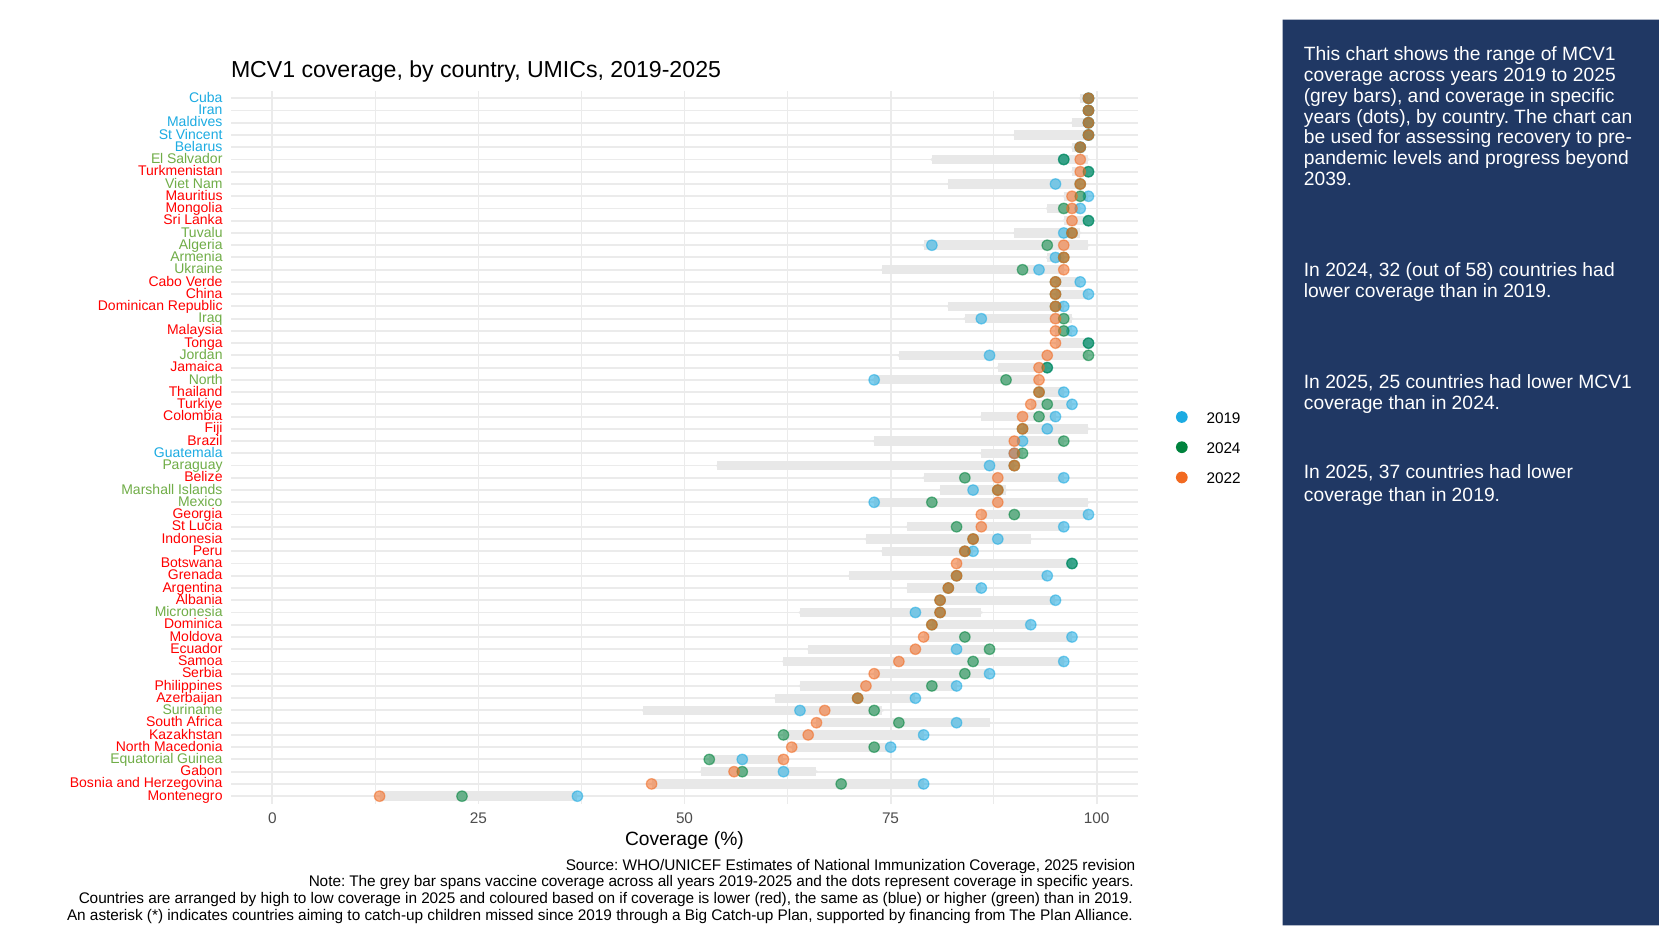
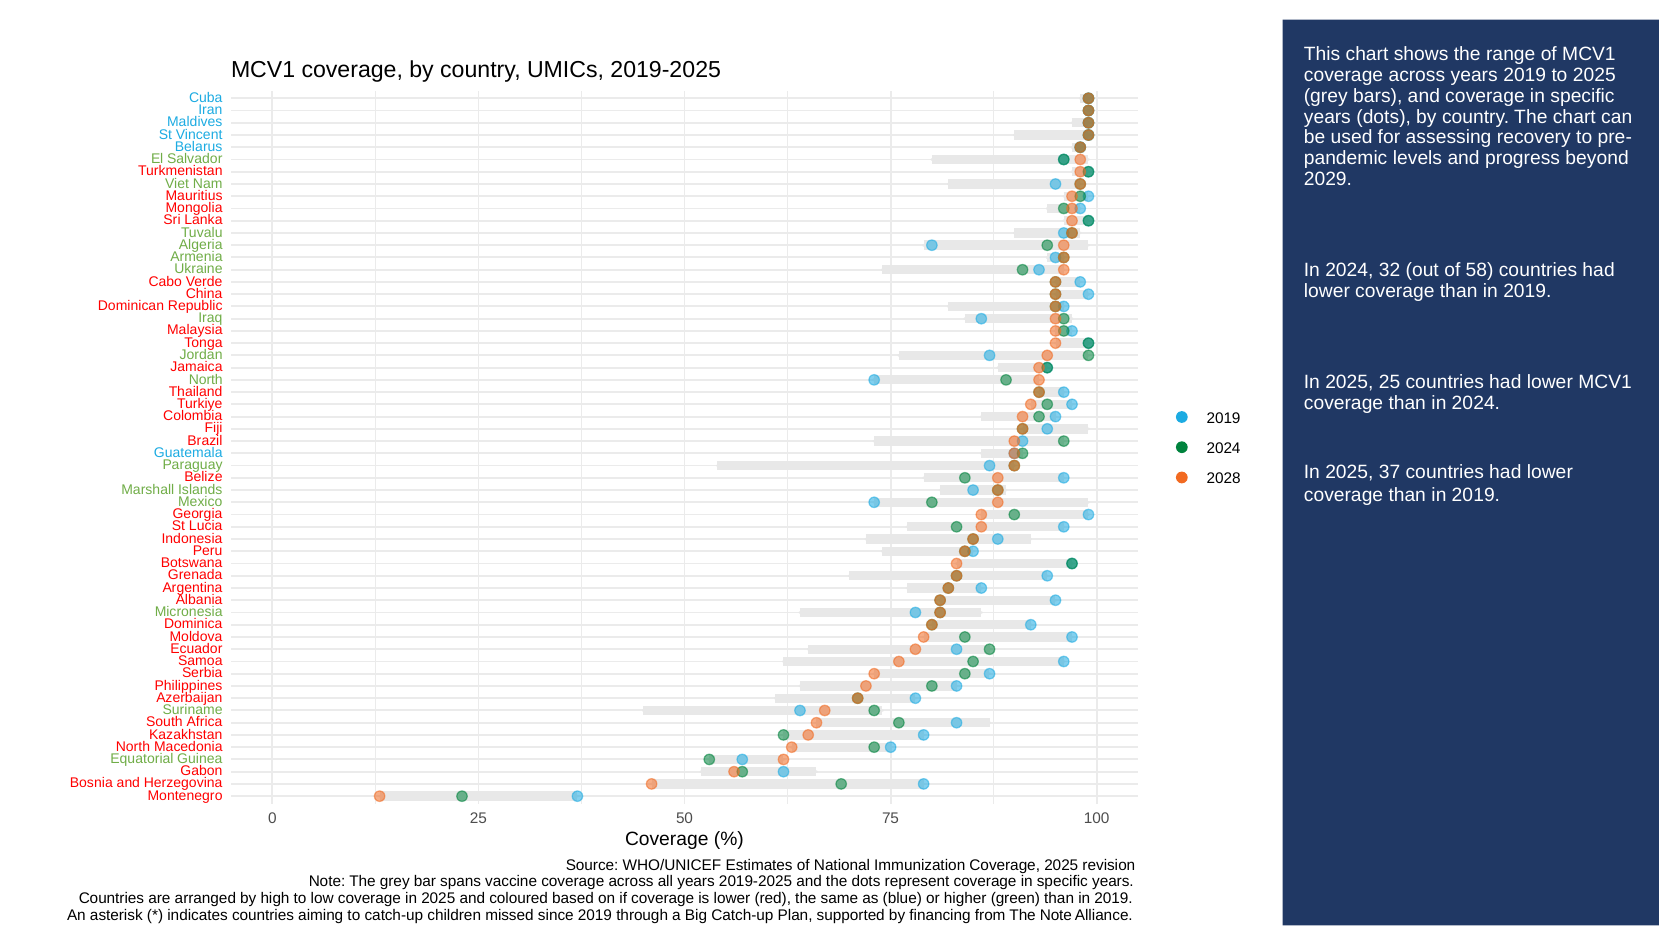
2039: 2039 -> 2029 (1328, 179)
2022: 2022 -> 2028 (1224, 478)
The Plan: Plan -> Note (1056, 915)
